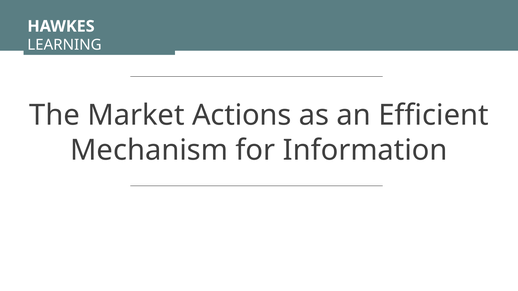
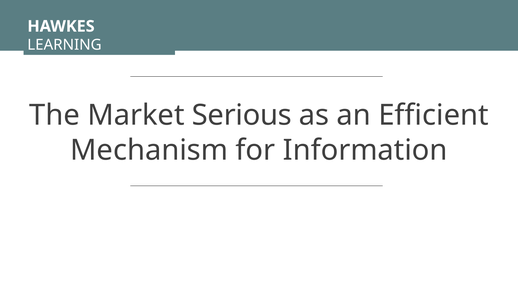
Actions: Actions -> Serious (242, 116)
